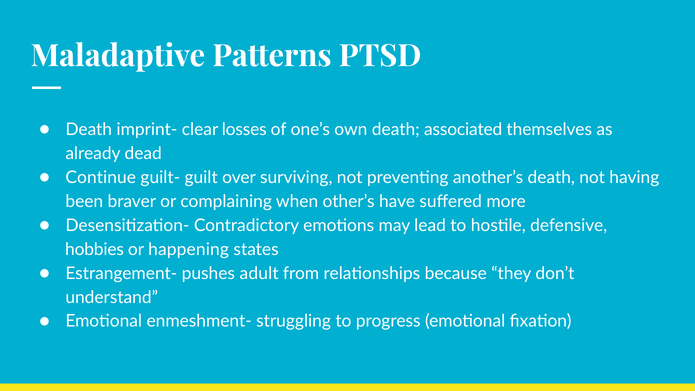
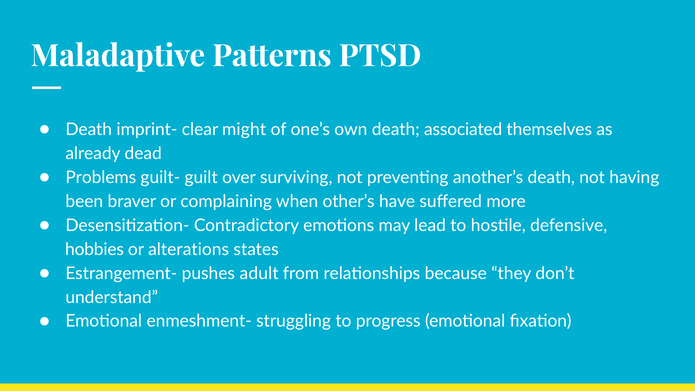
losses: losses -> might (244, 129)
Continue: Continue -> Problems (101, 177)
happening: happening -> alterations (189, 249)
